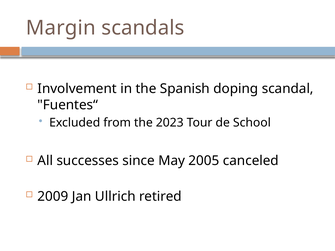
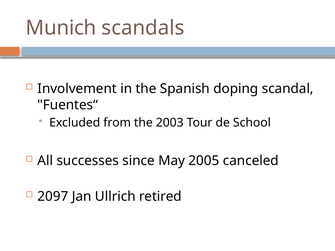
Margin: Margin -> Munich (61, 28)
2023: 2023 -> 2003 (170, 123)
2009: 2009 -> 2097 (53, 197)
